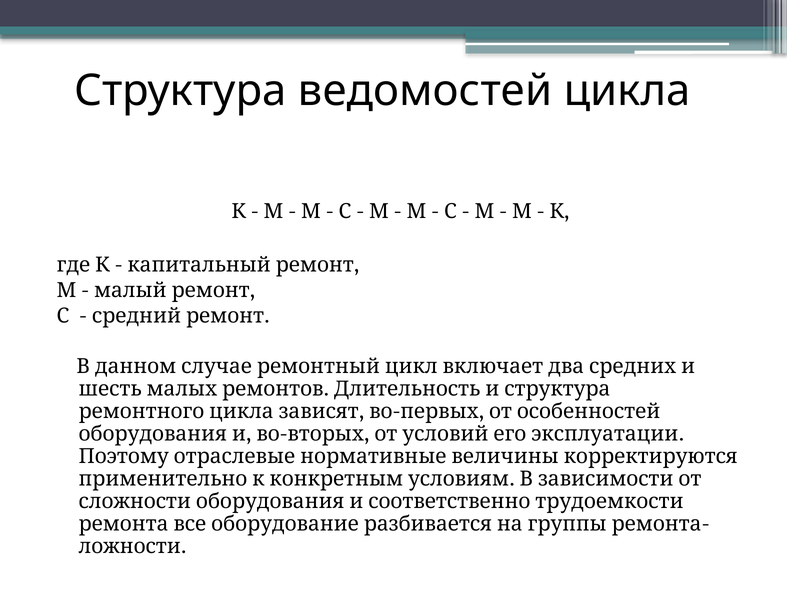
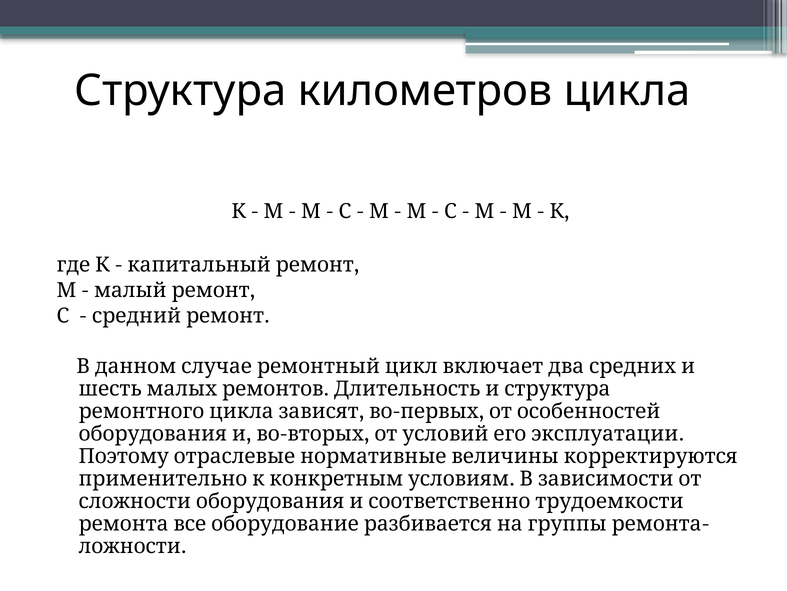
ведомостей: ведомостей -> километров (425, 91)
